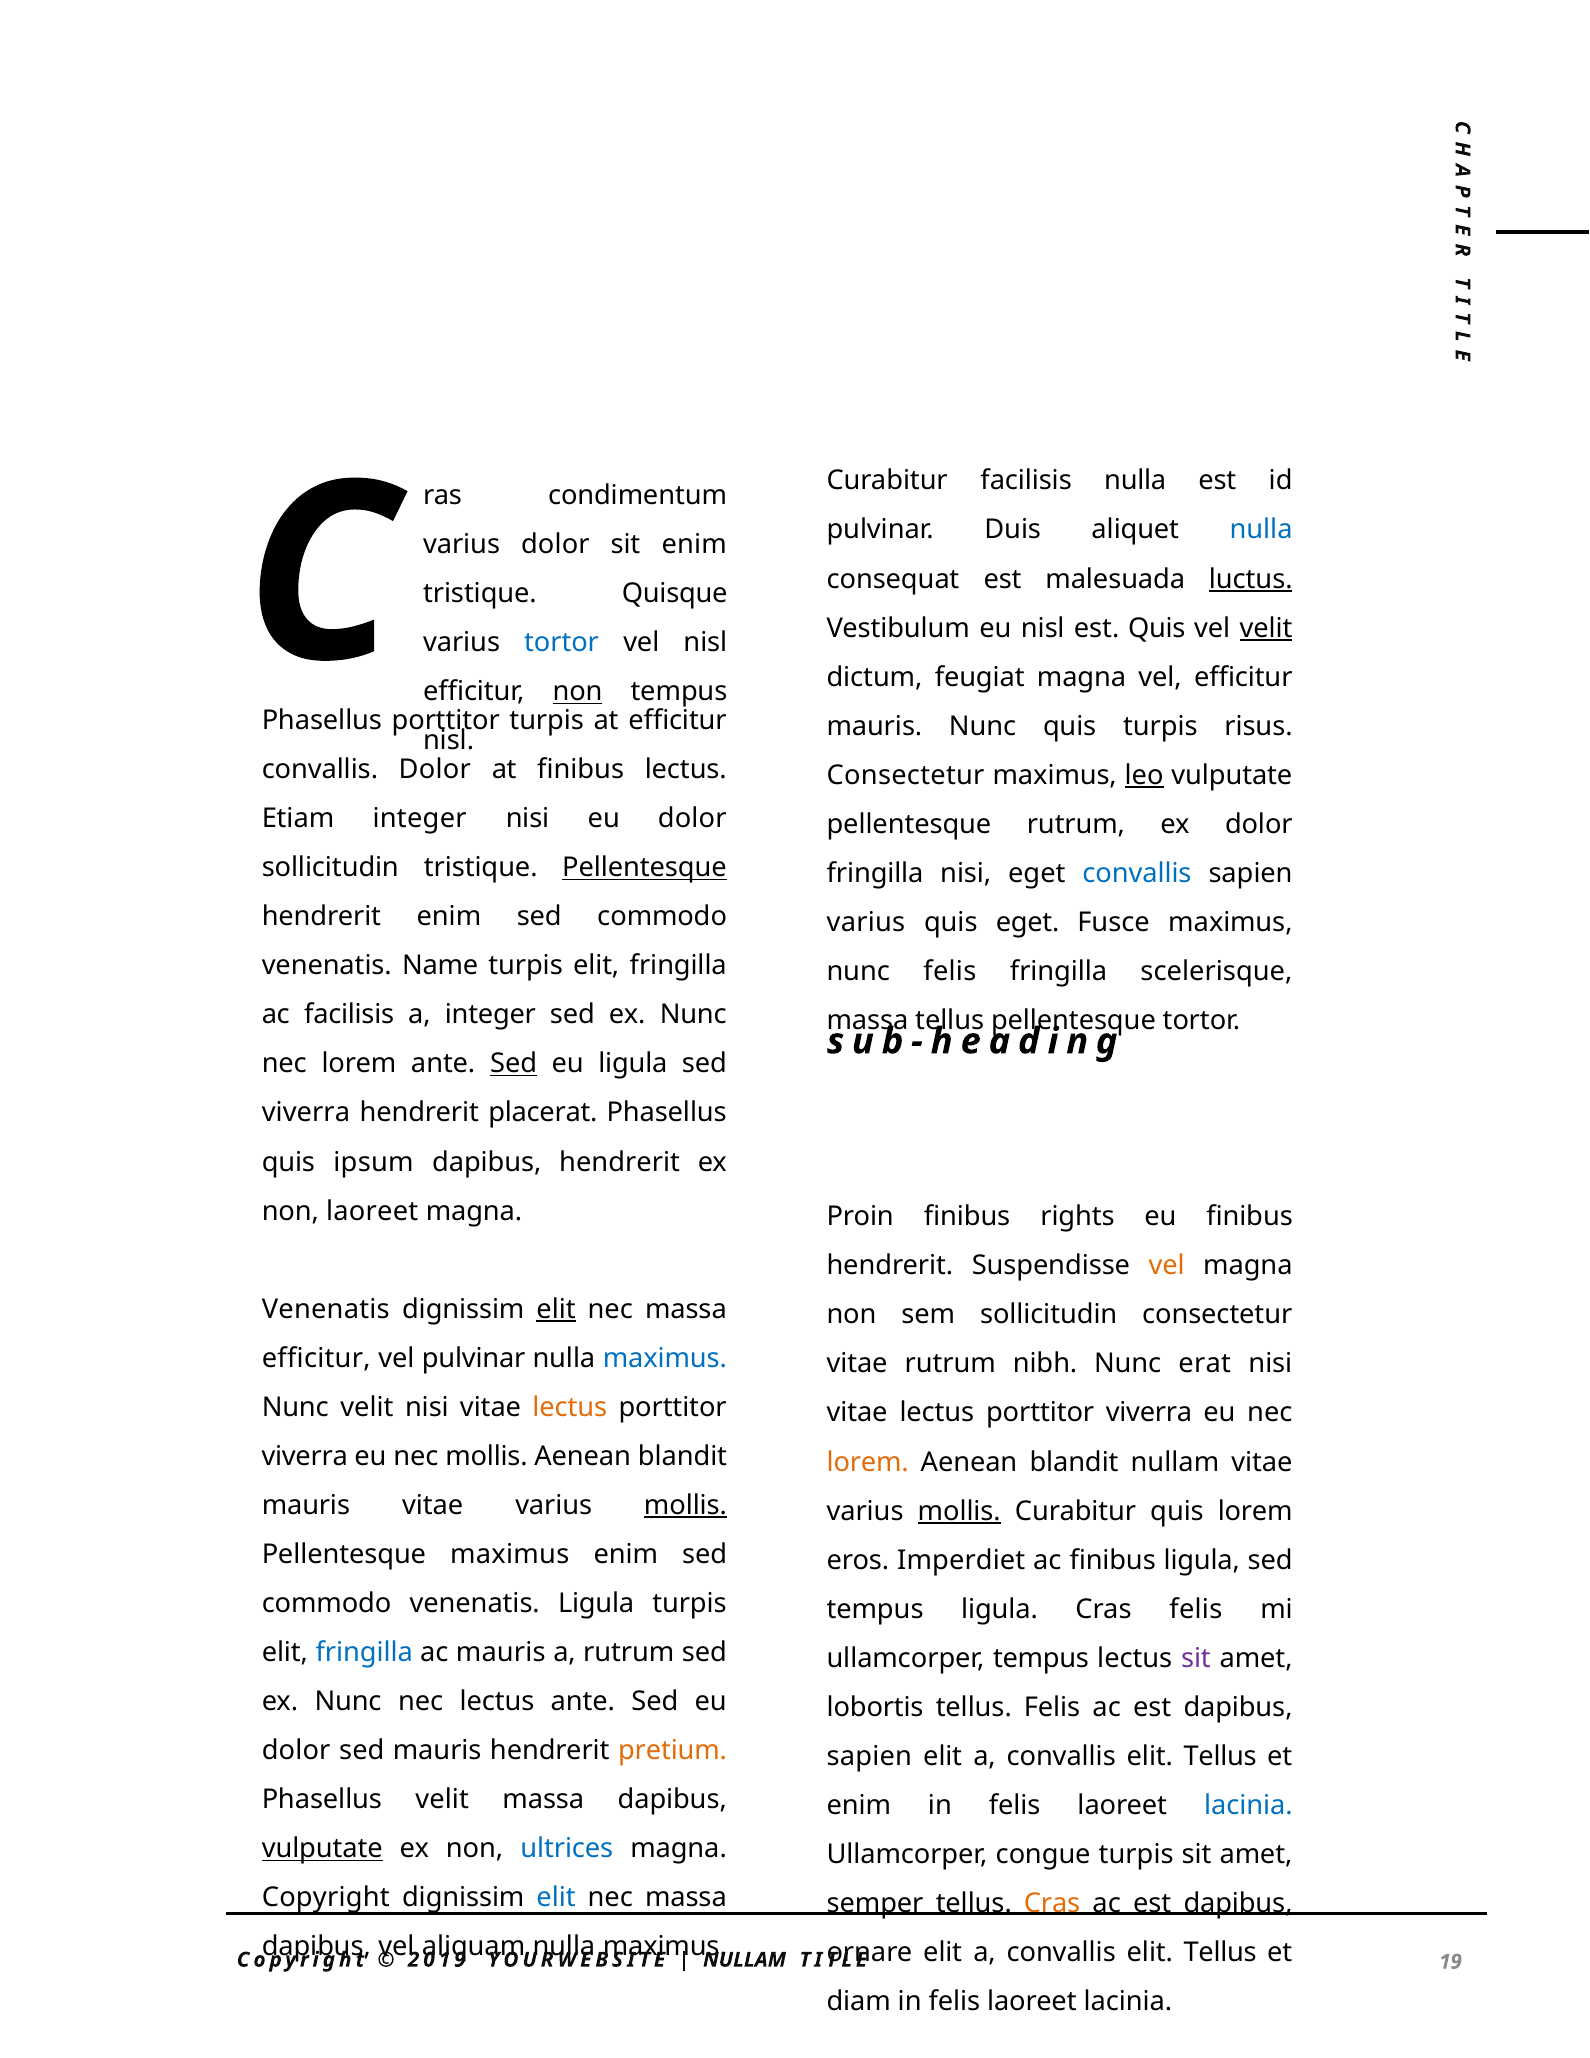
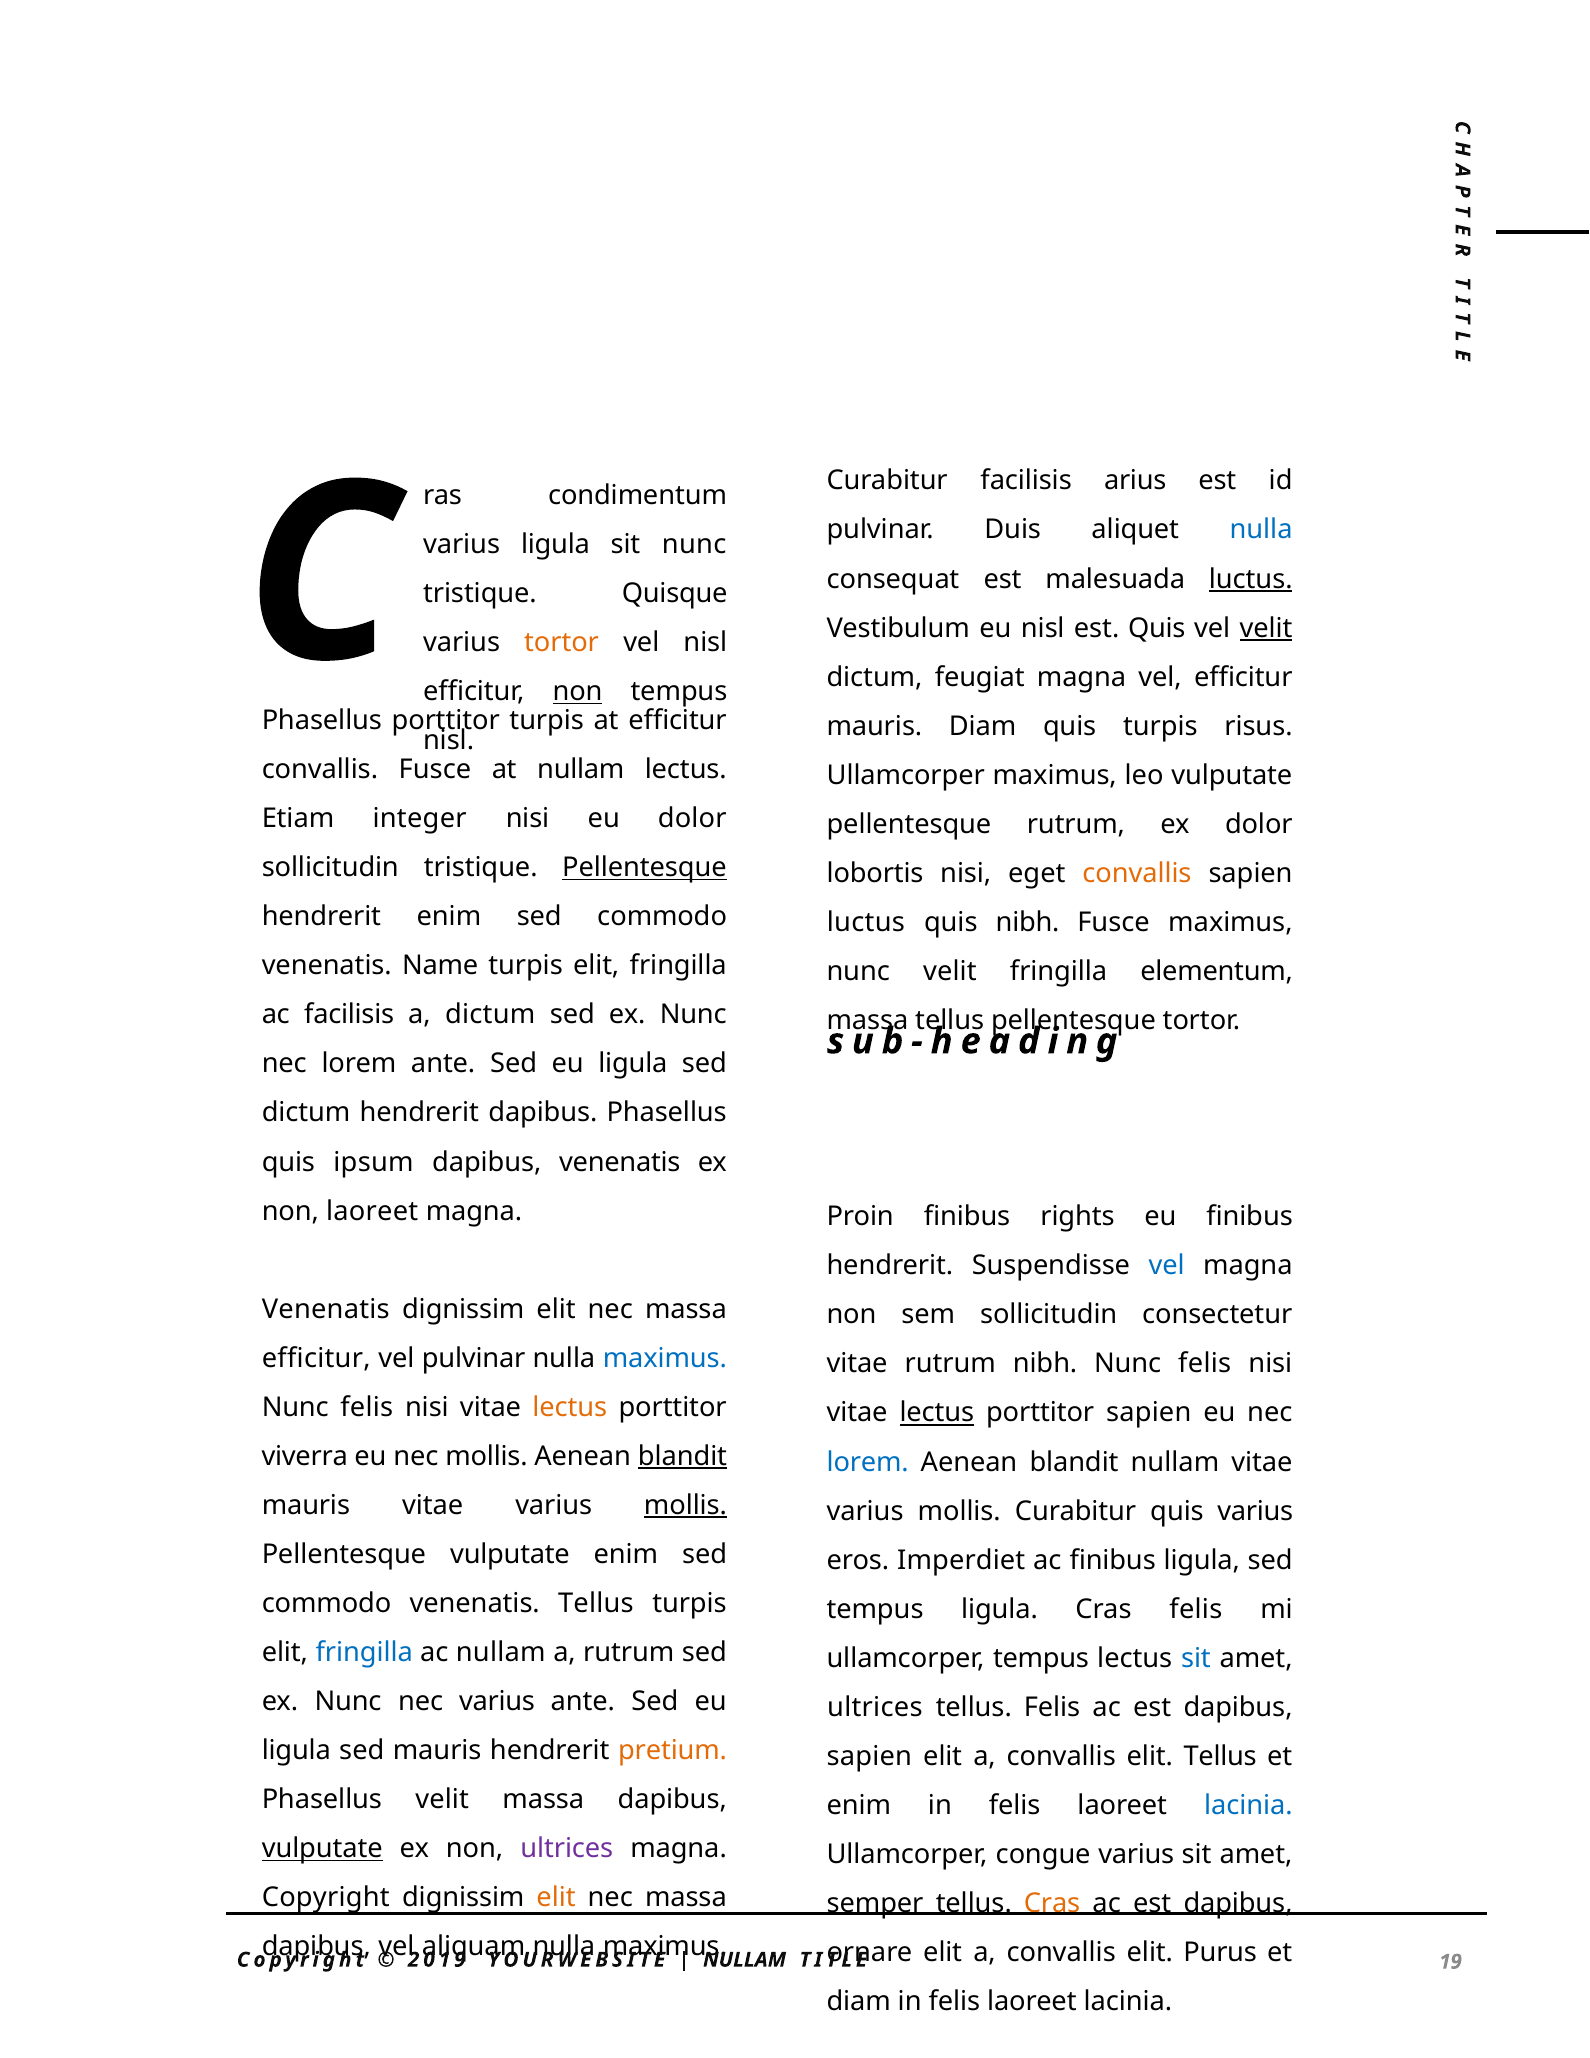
facilisis nulla: nulla -> arius (1135, 481)
varius dolor: dolor -> ligula (556, 545)
sit enim: enim -> nunc (694, 545)
tortor colour: blue -> orange (562, 643)
mauris Nunc: Nunc -> Diam (983, 726)
Dolor: Dolor -> Fusce (435, 769)
at finibus: finibus -> nullam (581, 769)
Consectetur: Consectetur -> Ullamcorper (906, 775)
leo underline: present -> none (1144, 775)
fringilla: fringilla -> lobortis (875, 873)
convallis colour: blue -> orange (1137, 873)
varius: varius -> luctus (866, 922)
quis eget: eget -> nibh (1028, 922)
nunc felis: felis -> velit (950, 971)
scelerisque: scelerisque -> elementum (1217, 971)
a integer: integer -> dictum (490, 1015)
Sed underline: present -> none (514, 1064)
viverra: viverra -> dictum (306, 1113)
hendrerit placerat: placerat -> dapibus (543, 1113)
dapibus hendrerit: hendrerit -> venenatis (620, 1162)
vel colour: orange -> blue (1167, 1266)
elit underline: present -> none (556, 1309)
nibh Nunc erat: erat -> felis (1205, 1364)
velit: velit -> felis (367, 1407)
lectus underline: none -> present (937, 1413)
viverra: viverra -> sapien (1149, 1413)
blandit underline: none -> present (682, 1456)
lorem colour: orange -> blue (868, 1462)
mollis underline: present -> none (959, 1511)
quis lorem: lorem -> varius (1255, 1511)
Pellentesque maximus: maximus -> vulputate (510, 1554)
venenatis Ligula: Ligula -> Tellus (596, 1603)
ac mauris: mauris -> nullam (501, 1652)
sit colour: purple -> blue (1196, 1658)
nec lectus: lectus -> varius (497, 1701)
lobortis: lobortis -> ultrices (875, 1707)
dolor: dolor -> ligula (296, 1750)
ultrices colour: blue -> purple (567, 1848)
congue turpis: turpis -> varius (1136, 1854)
elit colour: blue -> orange (556, 1898)
Tellus: Tellus -> Purus (1220, 1952)
